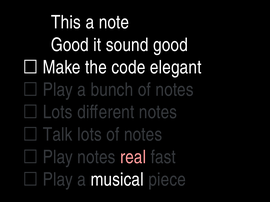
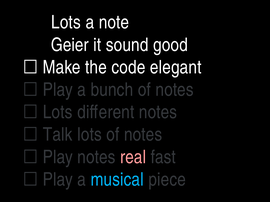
This: This -> Lots (66, 22)
Good: Good -> Geier (70, 45)
musical colour: white -> light blue (117, 180)
